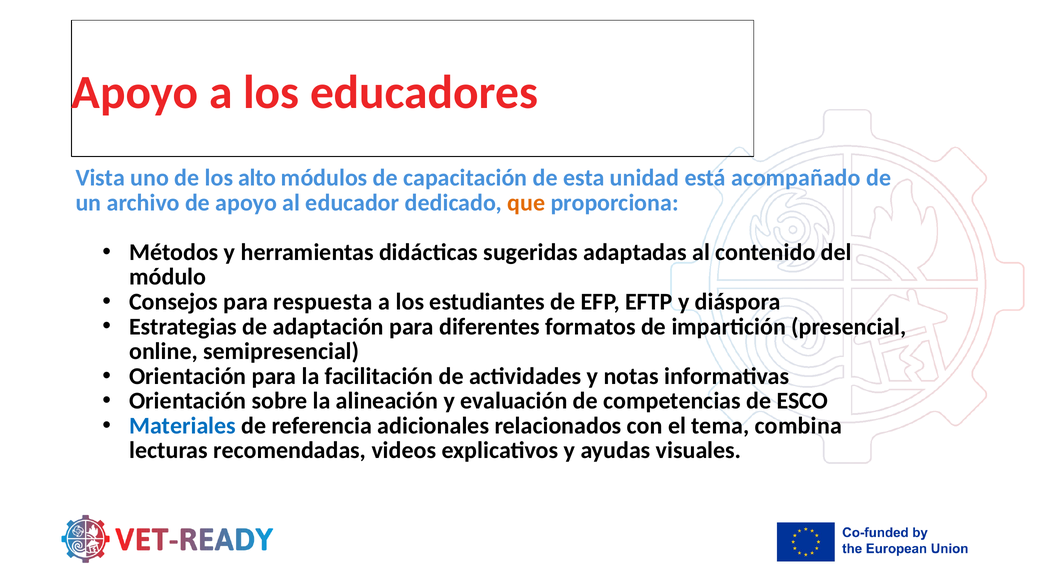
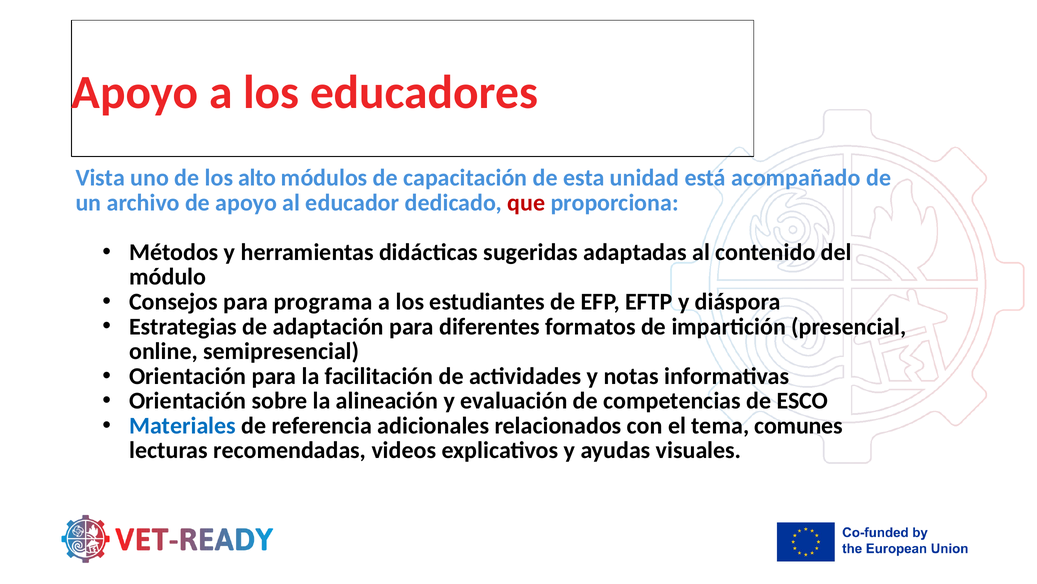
que colour: orange -> red (526, 202)
respuesta: respuesta -> programa (323, 301)
combina: combina -> comunes (799, 425)
